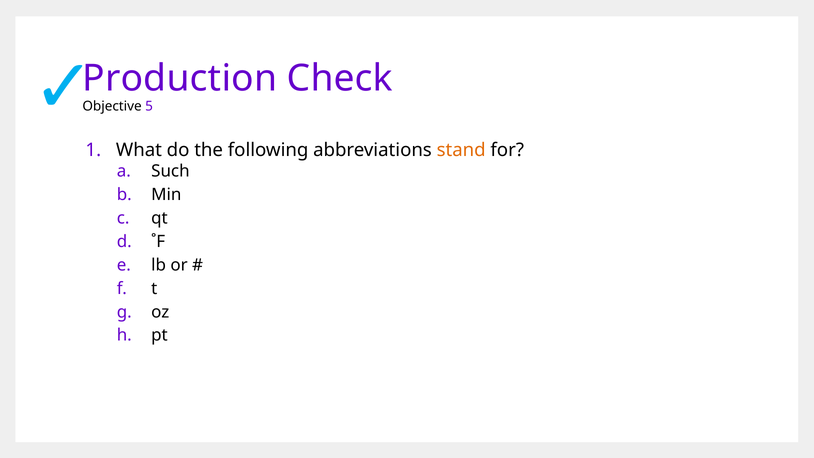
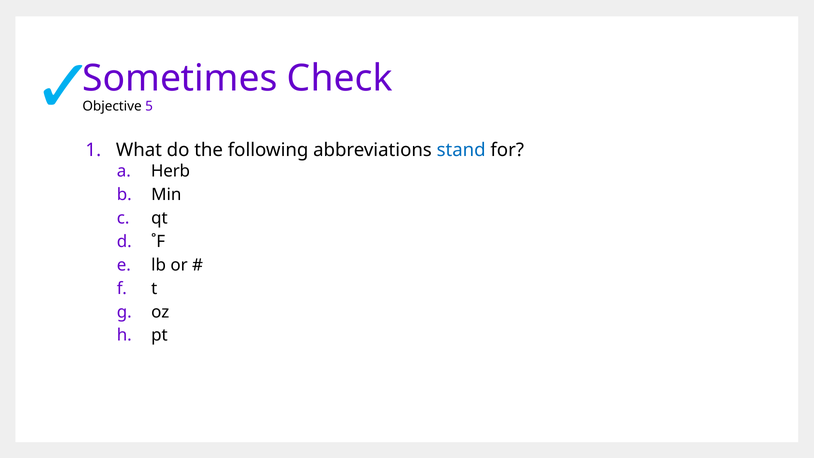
Production: Production -> Sometimes (180, 78)
stand colour: orange -> blue (461, 150)
Such: Such -> Herb (170, 171)
